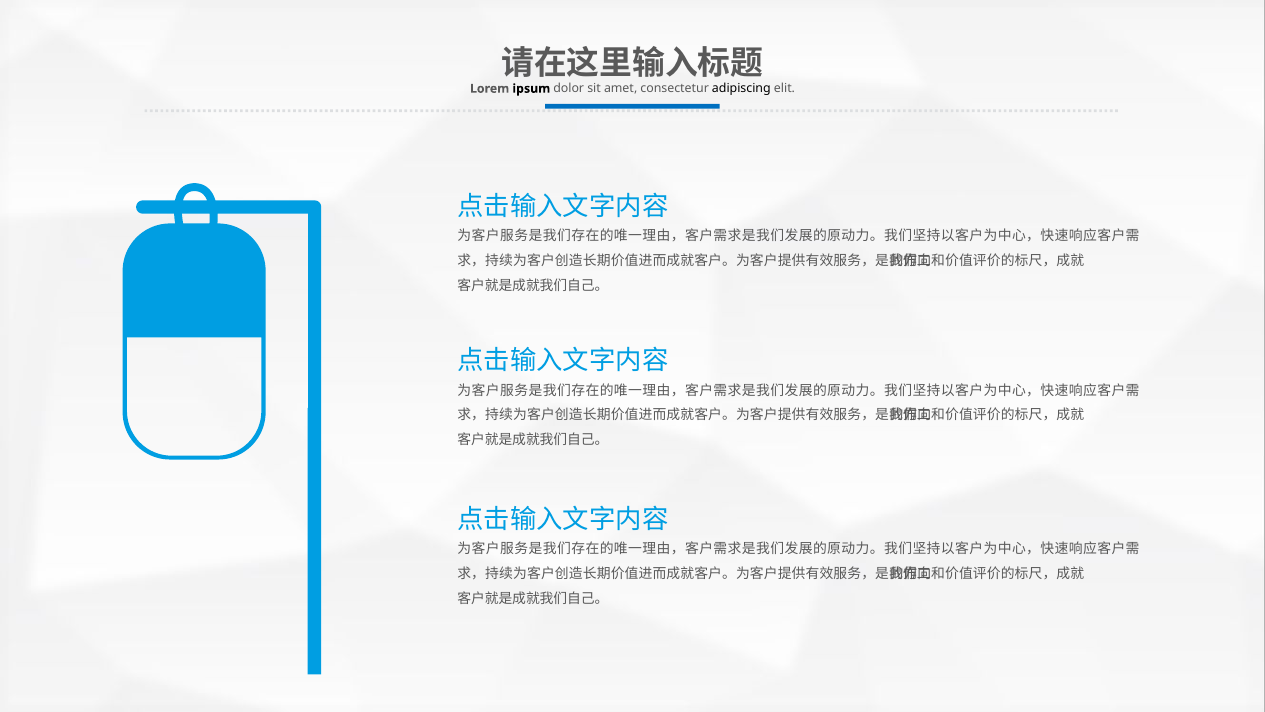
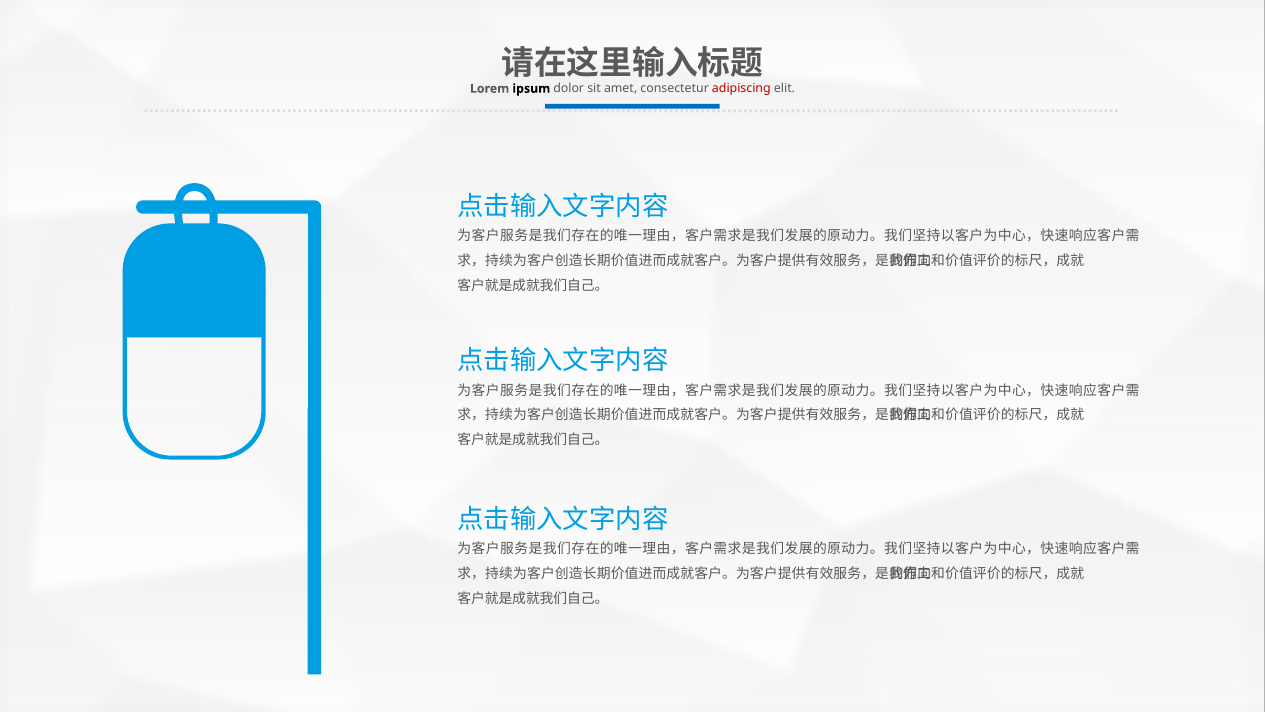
adipiscing colour: black -> red (741, 89)
